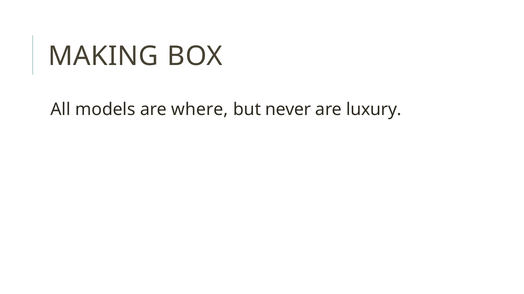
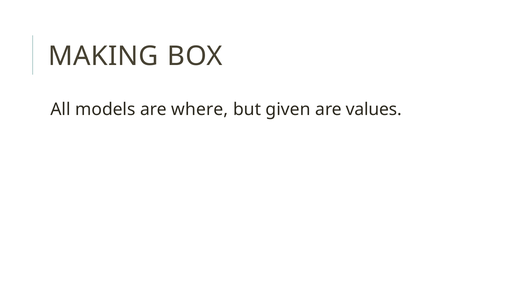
never: never -> given (288, 110)
luxury: luxury -> values (374, 110)
